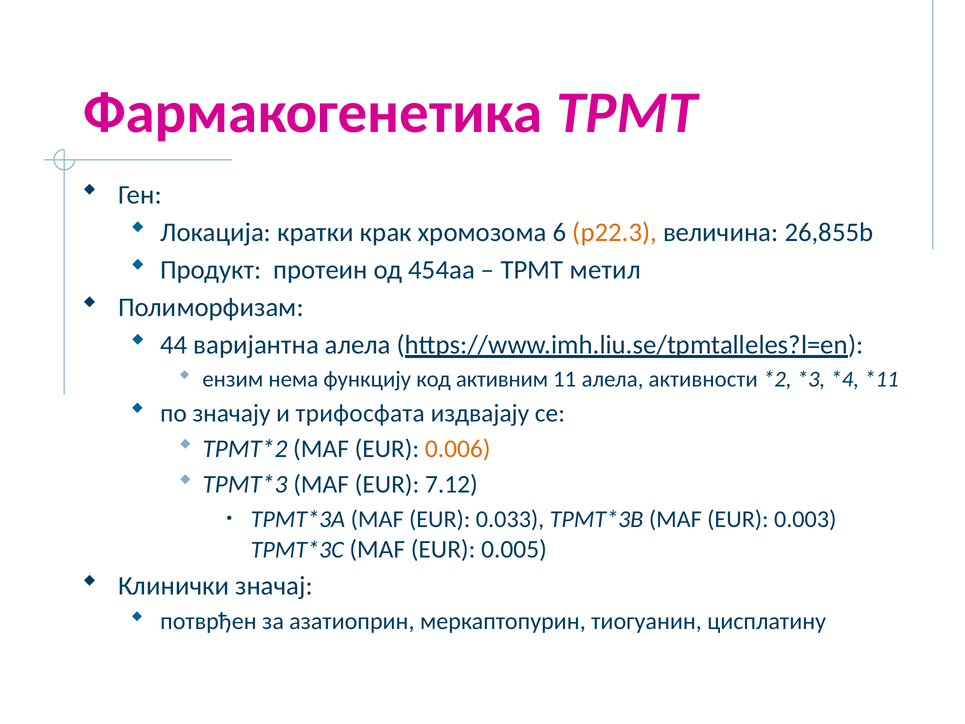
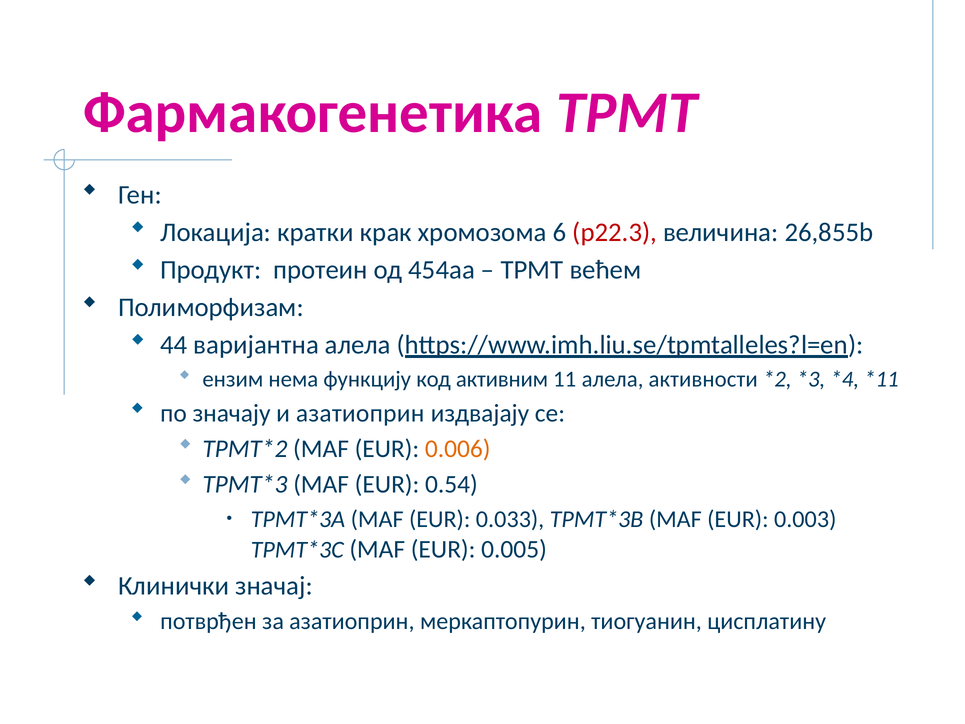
p22.3 colour: orange -> red (615, 232)
метил: метил -> већем (605, 270)
и трифосфата: трифосфата -> азатиоприн (360, 413)
7.12: 7.12 -> 0.54 (451, 484)
